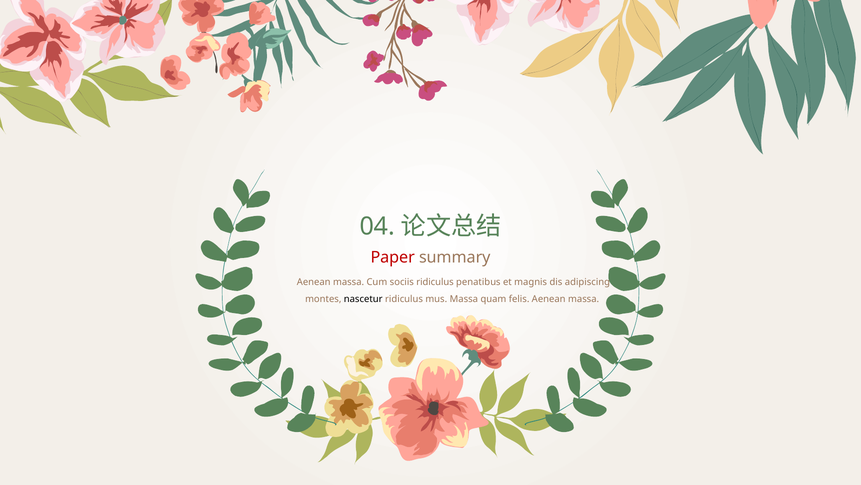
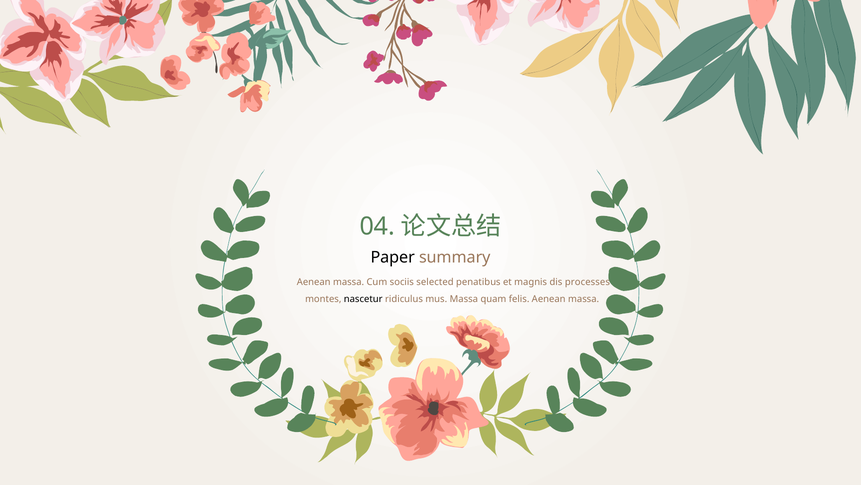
Paper colour: red -> black (393, 257)
sociis ridiculus: ridiculus -> selected (435, 282)
adipiscing: adipiscing -> processes (587, 282)
